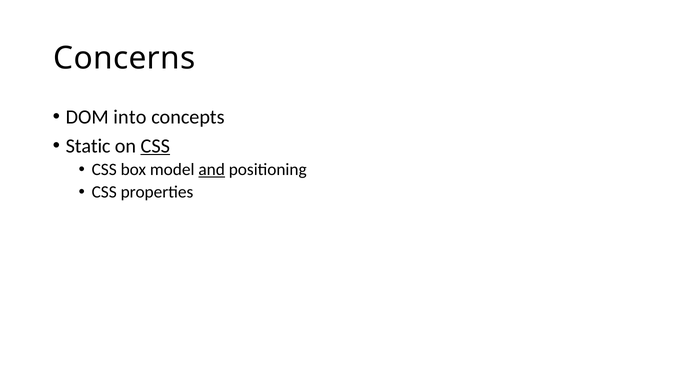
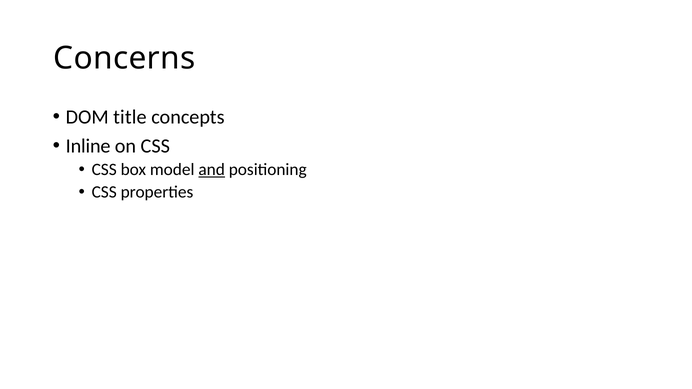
into: into -> title (130, 117)
Static: Static -> Inline (88, 146)
CSS underline: present -> none (155, 146)
